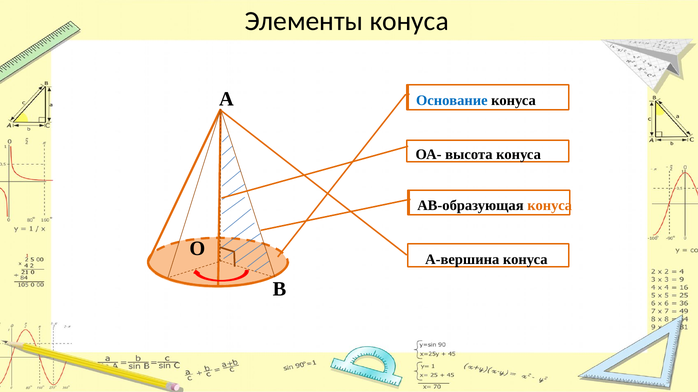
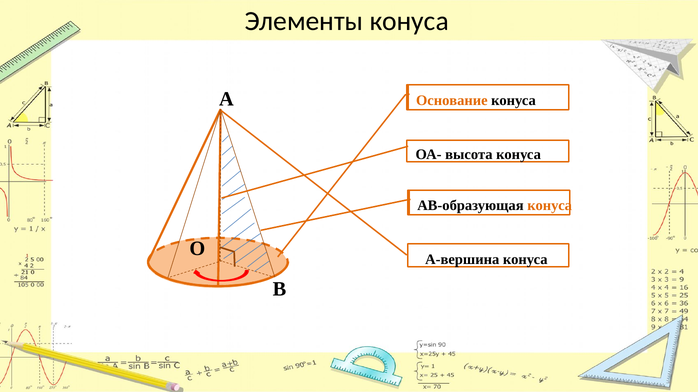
Основание colour: blue -> orange (452, 101)
